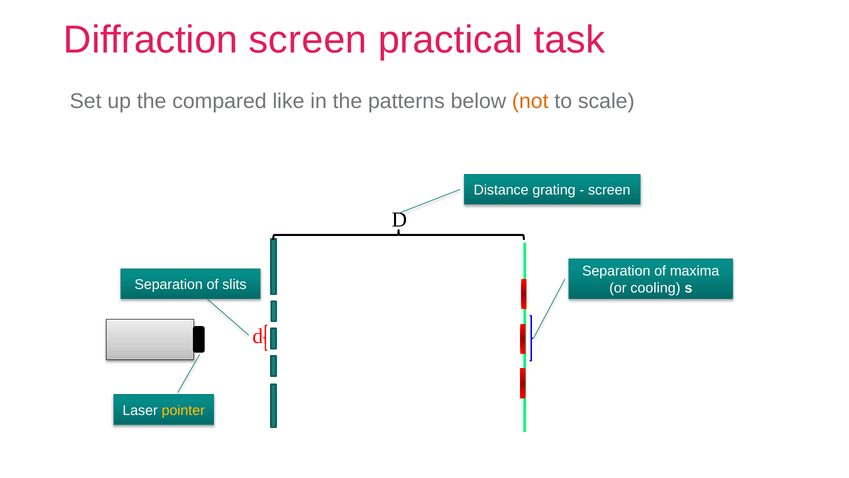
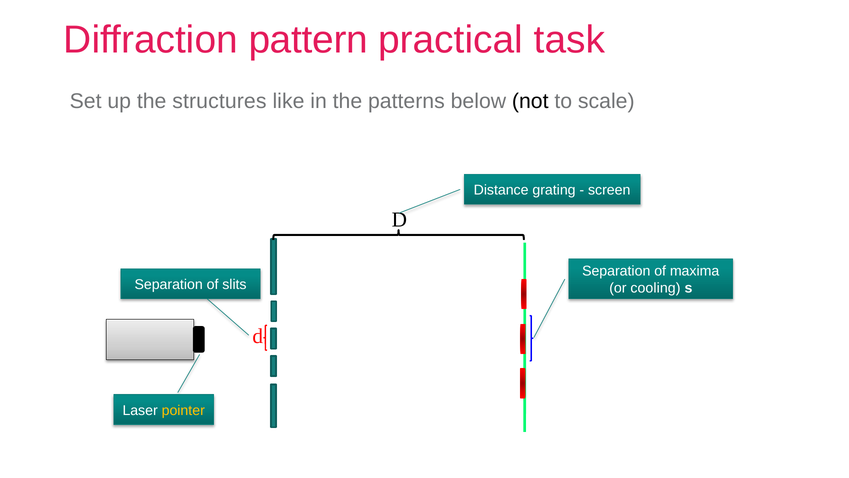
Diffraction screen: screen -> pattern (308, 40)
compared: compared -> structures (219, 101)
not colour: orange -> black (530, 101)
